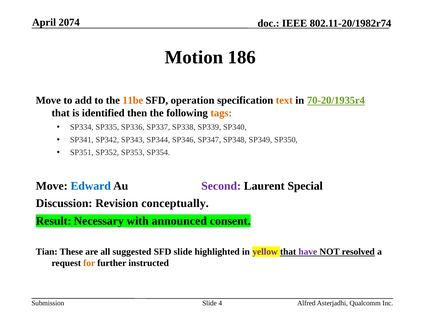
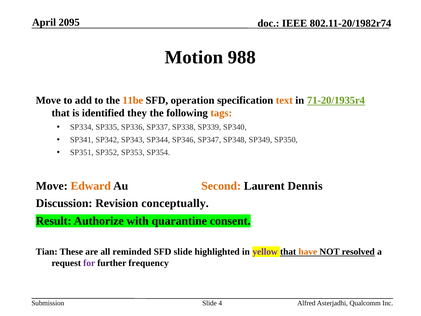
2074: 2074 -> 2095 (69, 22)
186: 186 -> 988 (242, 57)
70-20/1935r4: 70-20/1935r4 -> 71-20/1935r4 (336, 100)
then: then -> they (137, 113)
Edward colour: blue -> orange (91, 186)
Second colour: purple -> orange (221, 186)
Special: Special -> Dennis (305, 186)
Necessary: Necessary -> Authorize (99, 221)
announced: announced -> quarantine (179, 221)
suggested: suggested -> reminded (132, 252)
have colour: purple -> orange (308, 252)
for colour: orange -> purple (89, 263)
instructed: instructed -> frequency (149, 263)
